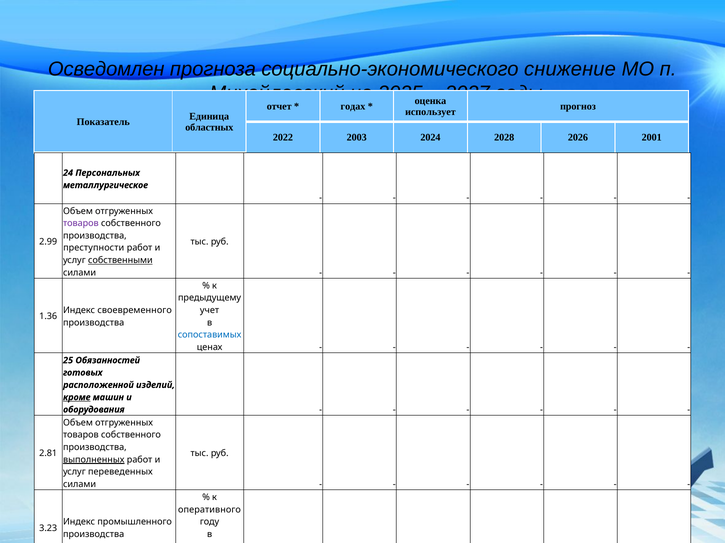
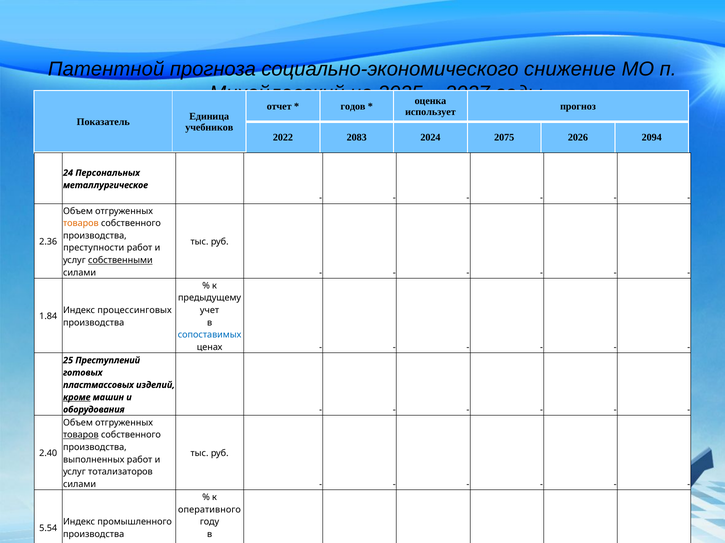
Осведомлен: Осведомлен -> Патентной (106, 69)
годах: годах -> годов (353, 107)
областных: областных -> учебников (209, 128)
2003: 2003 -> 2083 (357, 138)
2028: 2028 -> 2075 (504, 138)
2001: 2001 -> 2094 (652, 138)
товаров colour: purple -> orange (81, 224)
2.99: 2.99 -> 2.36 (48, 242)
своевременного: своевременного -> процессинговых (135, 311)
1.36: 1.36 -> 1.84 (48, 317)
Обязанностей: Обязанностей -> Преступлений (108, 361)
расположенной: расположенной -> пластмассовых (98, 385)
товаров underline: none -> present (81, 436)
2.81: 2.81 -> 2.40 (48, 454)
выполненных underline: present -> none (94, 460)
переведенных: переведенных -> тотализаторов (120, 473)
3.23: 3.23 -> 5.54 (48, 529)
